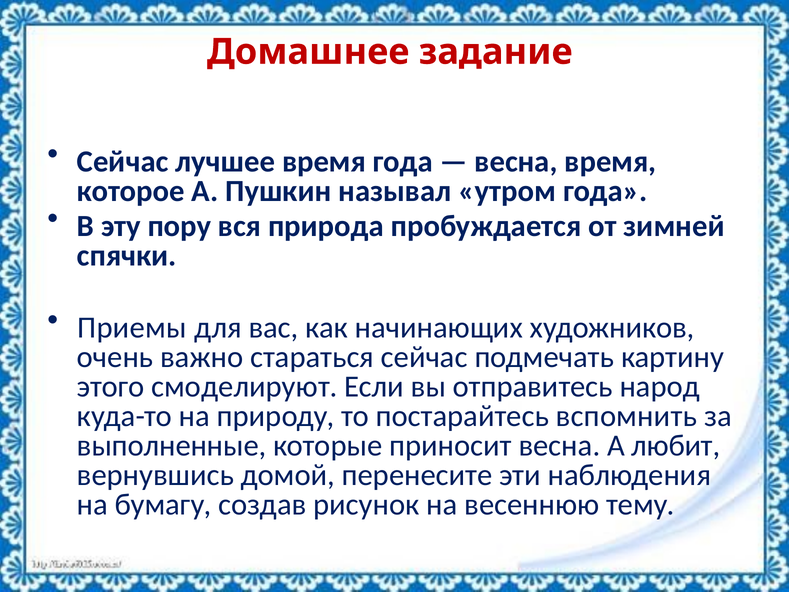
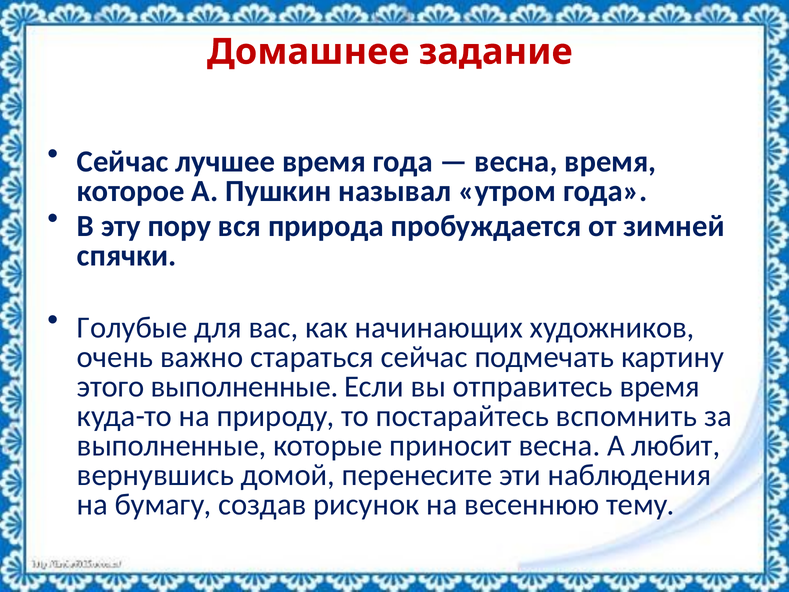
Приемы: Приемы -> Голубые (132, 327)
этого смоделируют: смоделируют -> выполненные (245, 386)
отправитесь народ: народ -> время (660, 386)
